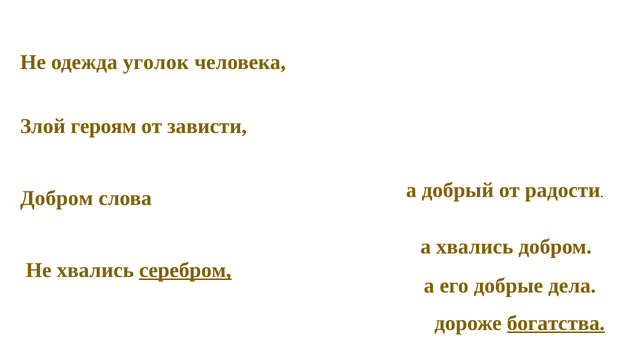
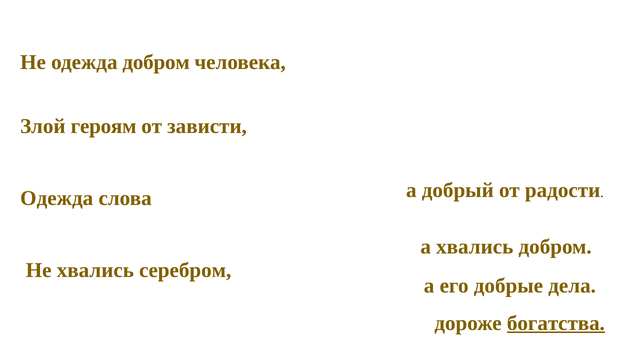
одежда уголок: уголок -> добром (156, 62)
Добром: Добром -> Одежда (57, 198)
серебром underline: present -> none (185, 270)
